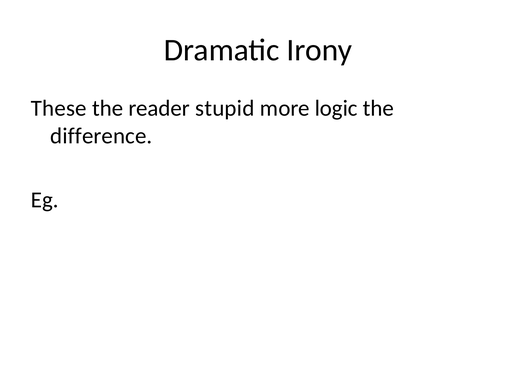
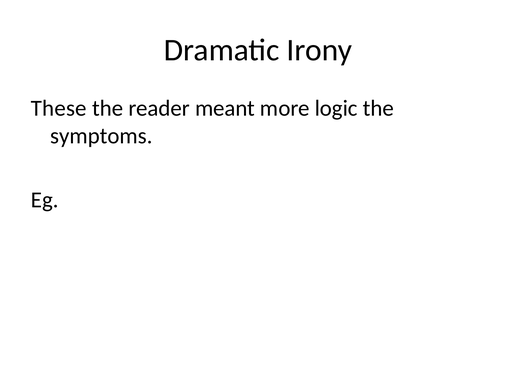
stupid: stupid -> meant (225, 108)
difference: difference -> symptoms (101, 136)
